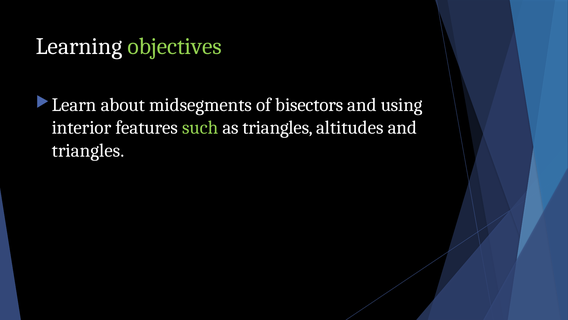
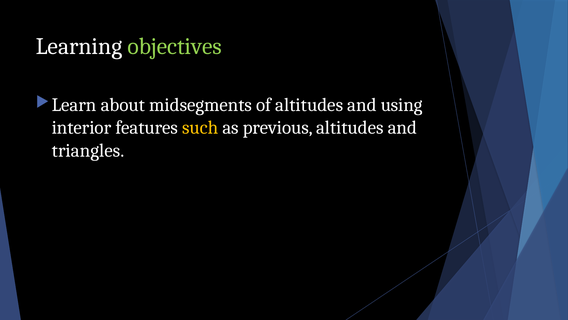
of bisectors: bisectors -> altitudes (309, 105)
such colour: light green -> yellow (200, 127)
as triangles: triangles -> previous (278, 127)
